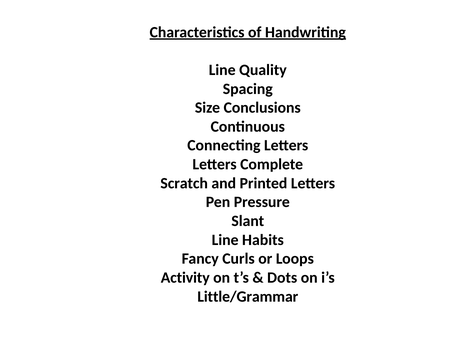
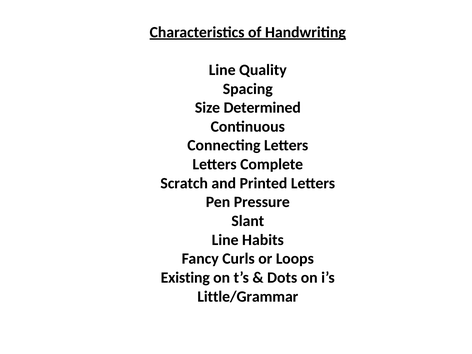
Conclusions: Conclusions -> Determined (262, 108)
Activity: Activity -> Existing (185, 278)
